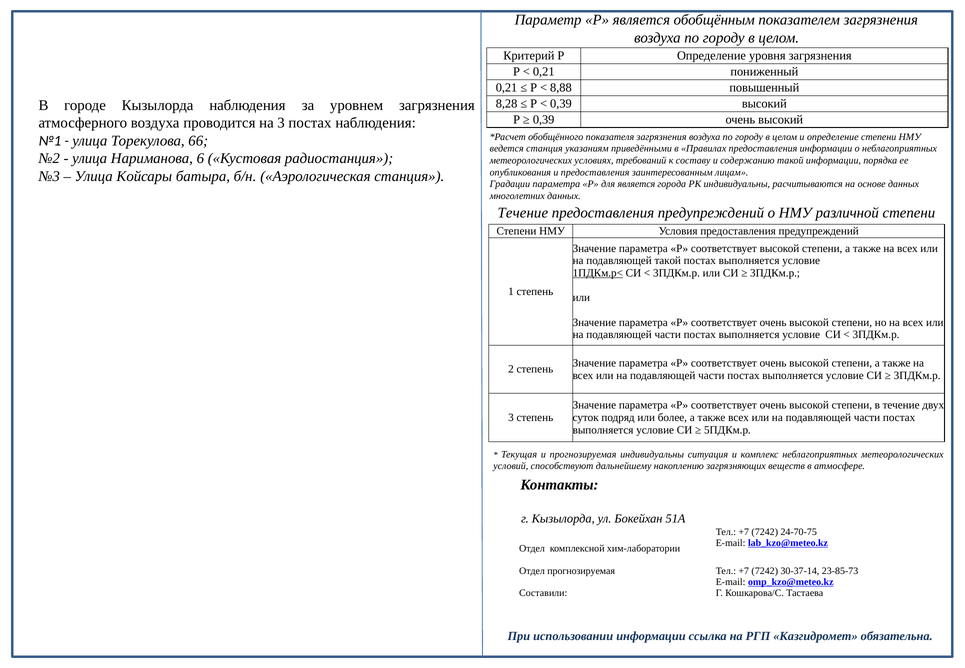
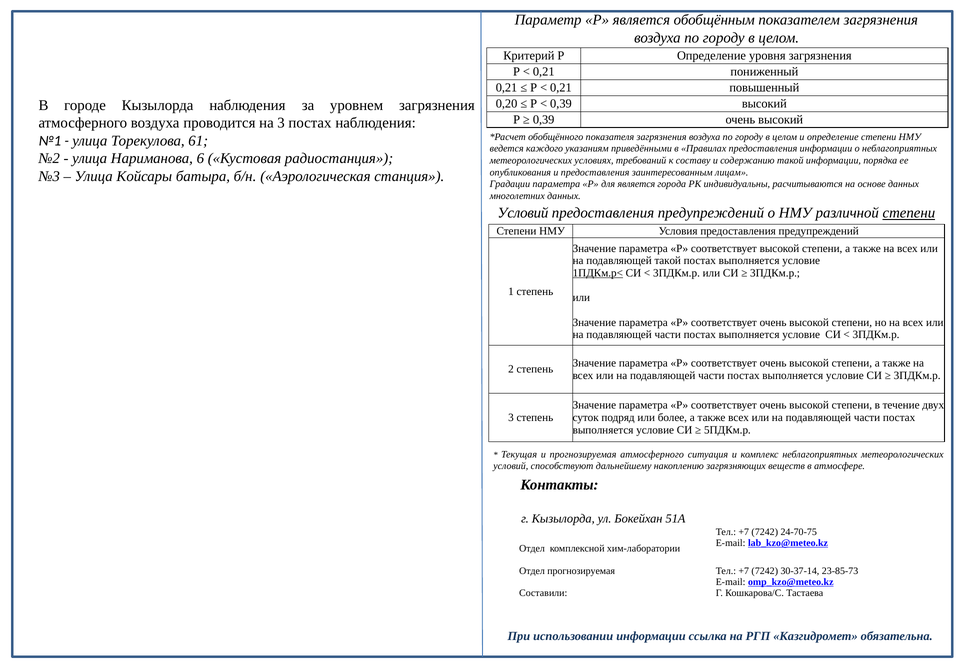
8,88: 8,88 -> 0,21 (561, 88)
8,28: 8,28 -> 0,20 (507, 104)
66: 66 -> 61 (198, 141)
ведется станция: станция -> каждого (545, 149)
Течение: Течение -> Условий (523, 213)
степени underline: none -> present (909, 213)
прогнозируемая индивидуальны: индивидуальны -> атмосферного (652, 454)
